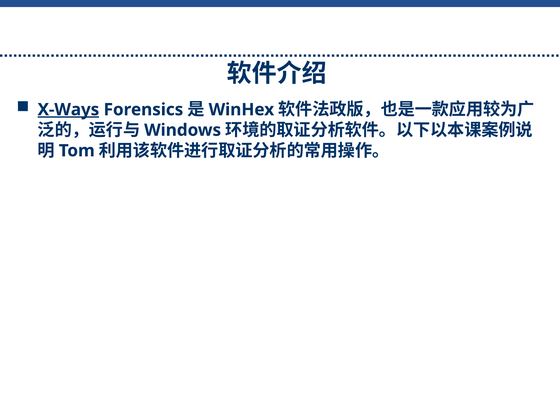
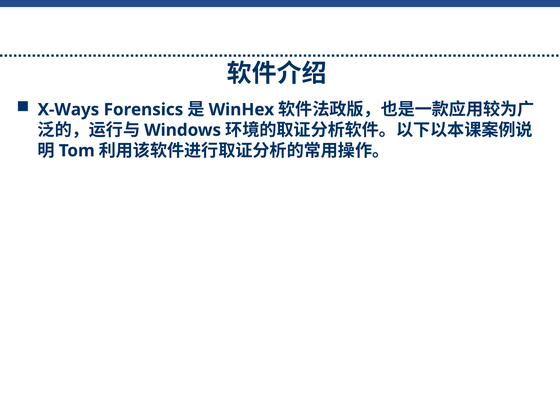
X-Ways underline: present -> none (68, 110)
